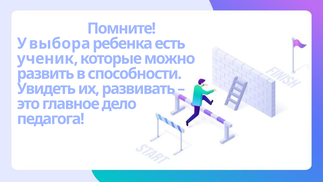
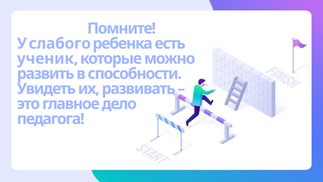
выбора: выбора -> слабого (60, 43)
